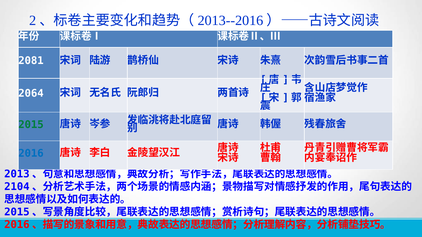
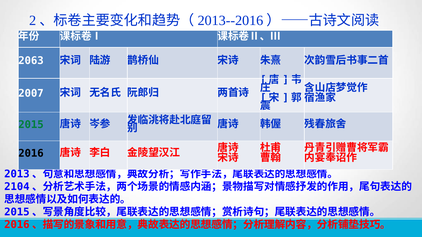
2081: 2081 -> 2063 (31, 61)
2064: 2064 -> 2007 (31, 93)
2016 colour: blue -> black (31, 153)
